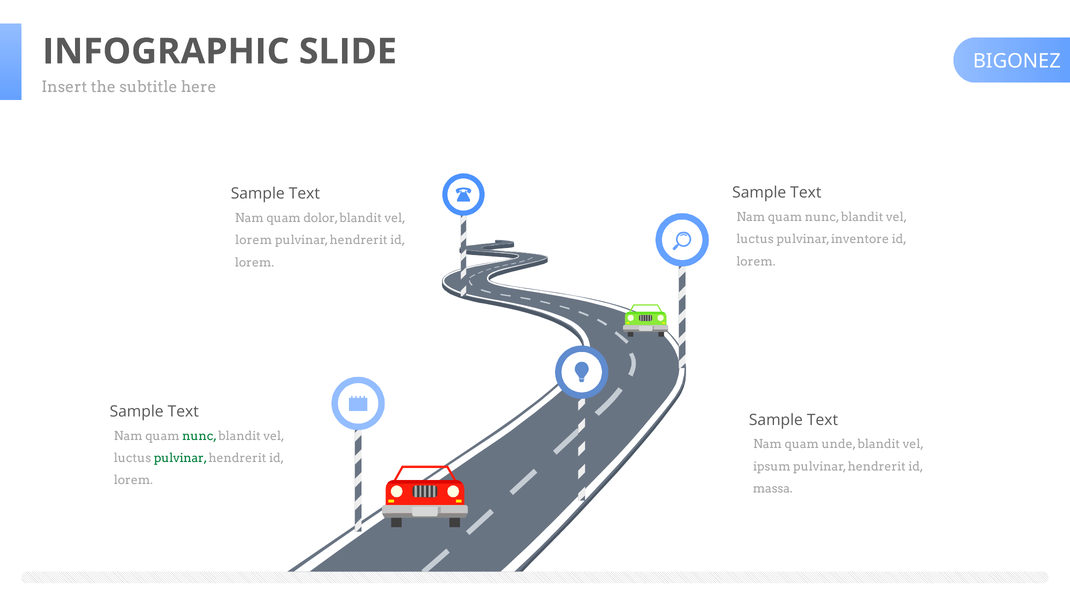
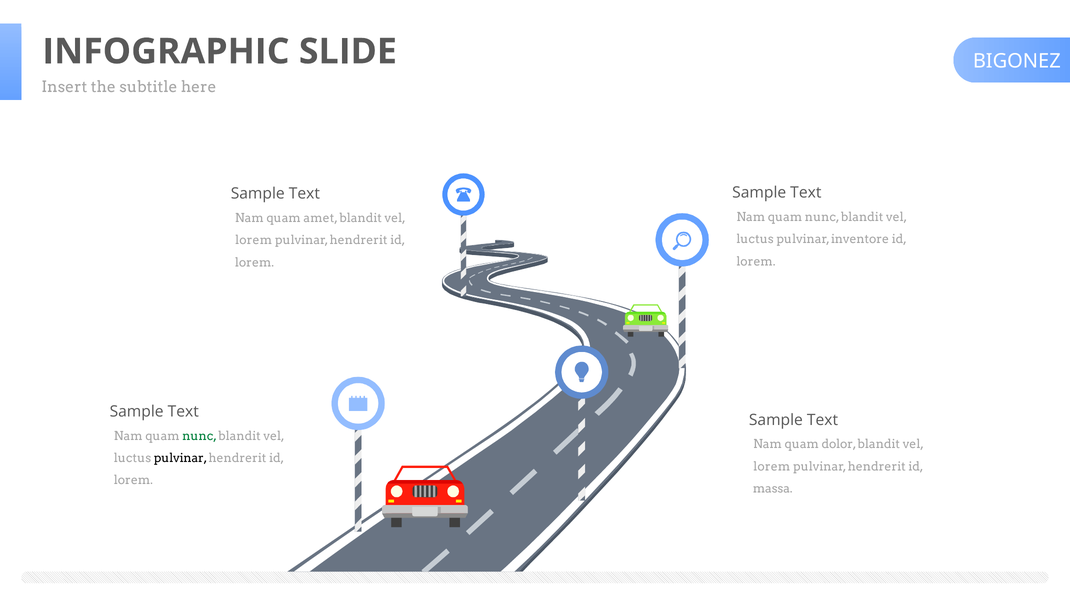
dolor: dolor -> amet (321, 218)
unde: unde -> dolor (839, 444)
pulvinar colour: green -> black (181, 458)
ipsum: ipsum -> lorem (772, 466)
